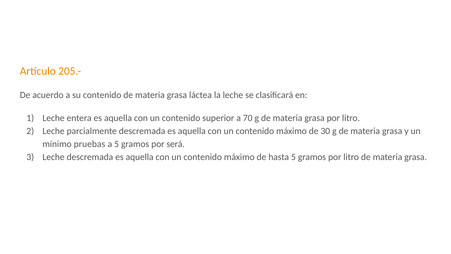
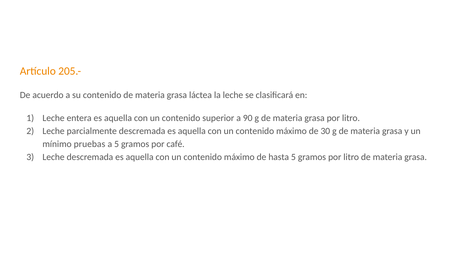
70: 70 -> 90 (248, 118)
será: será -> café (176, 144)
